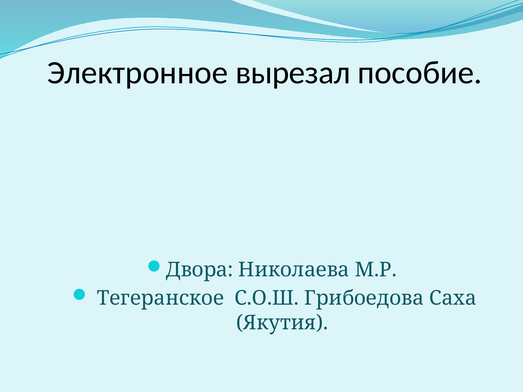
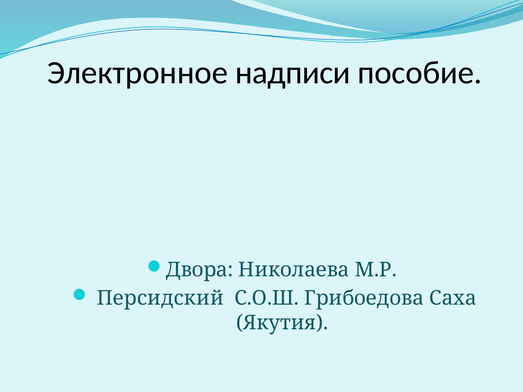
вырезал: вырезал -> надписи (293, 73)
Тегеранское: Тегеранское -> Персидский (160, 298)
